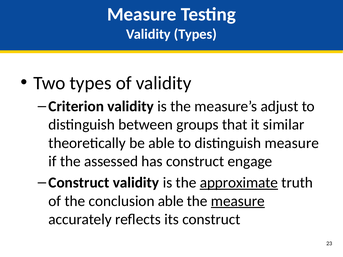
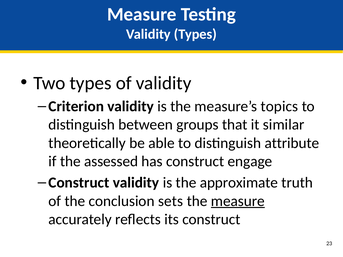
adjust: adjust -> topics (279, 107)
distinguish measure: measure -> attribute (292, 143)
approximate underline: present -> none (239, 183)
conclusion able: able -> sets (171, 201)
